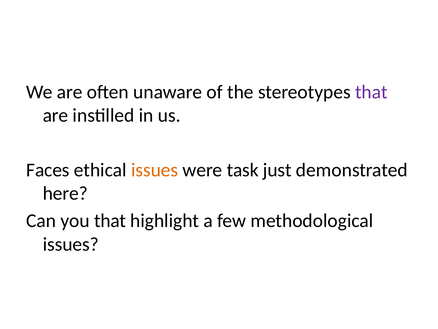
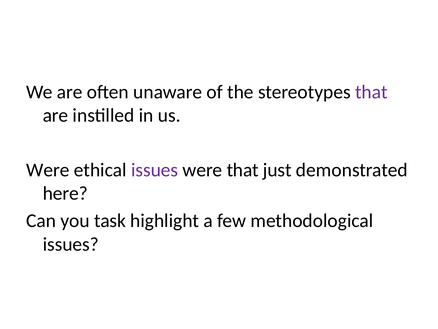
Faces: Faces -> Were (48, 170)
issues colour: orange -> purple (155, 170)
were task: task -> that (243, 170)
you that: that -> task (110, 221)
